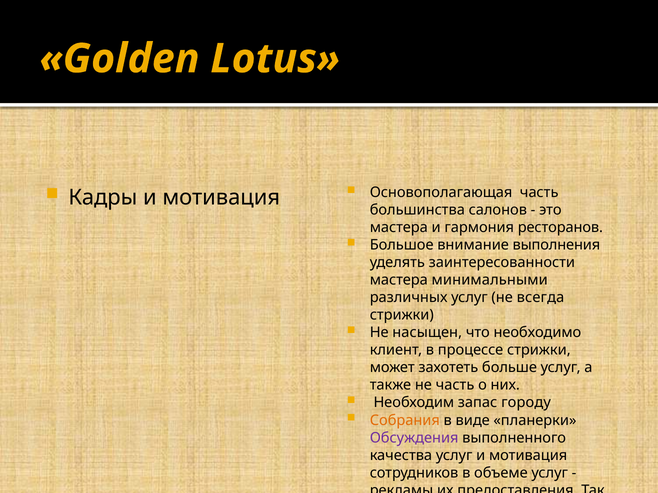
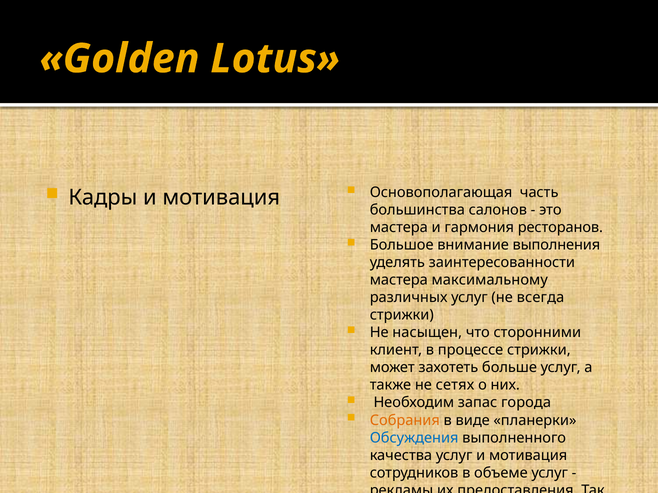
минимальными: минимальными -> максимальному (490, 280)
необходимо: необходимо -> сторонними (537, 333)
не часть: часть -> сетях (455, 386)
городу: городу -> города (526, 403)
Обсуждения colour: purple -> blue (414, 438)
